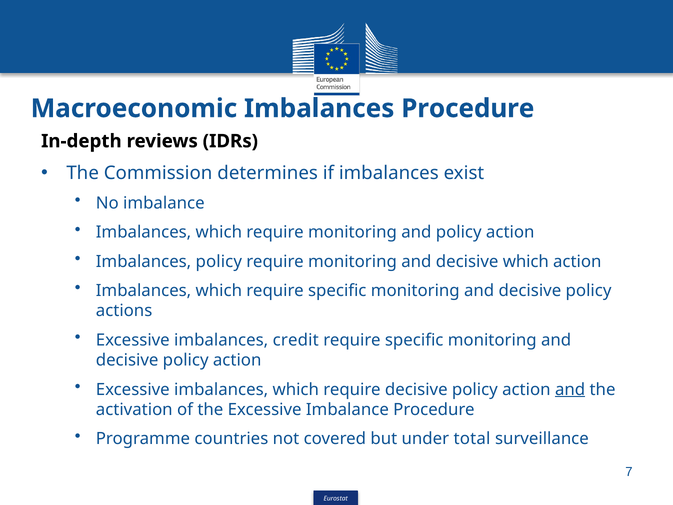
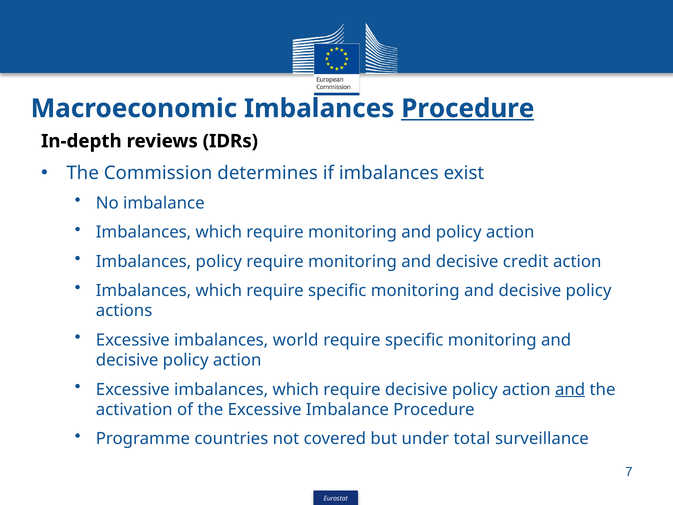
Procedure underline: none -> present (468, 108)
decisive which: which -> credit (526, 261)
credit: credit -> world (296, 340)
